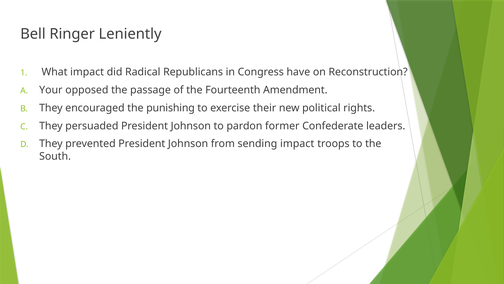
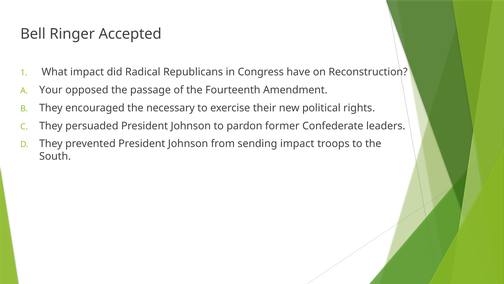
Leniently: Leniently -> Accepted (130, 34)
punishing: punishing -> necessary (171, 108)
